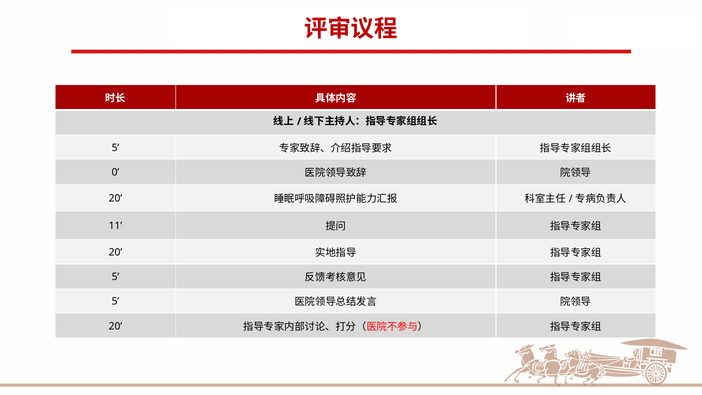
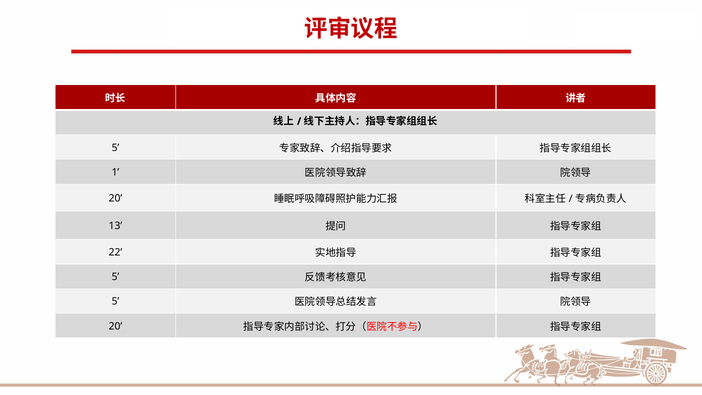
0: 0 -> 1 (115, 172)
11: 11 -> 13 (115, 226)
20: 20 -> 22 (115, 252)
